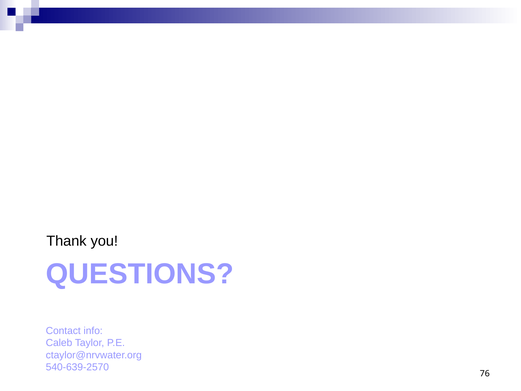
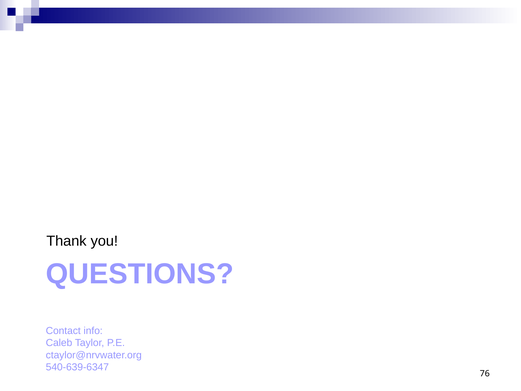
540-639-2570: 540-639-2570 -> 540-639-6347 (77, 367)
